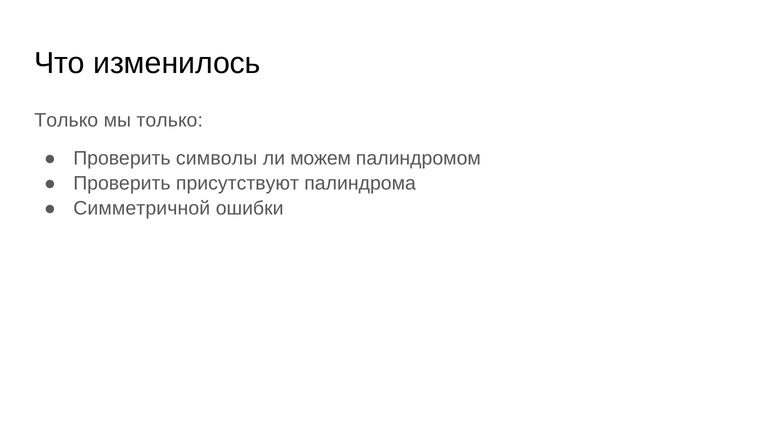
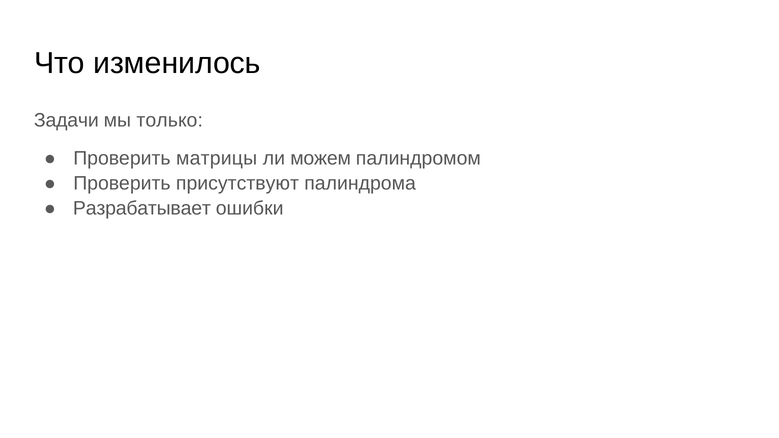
Только: Только -> Задачи (66, 120)
символы: символы -> матрицы (217, 158)
Симметричной: Симметричной -> Разрабатывает (142, 209)
